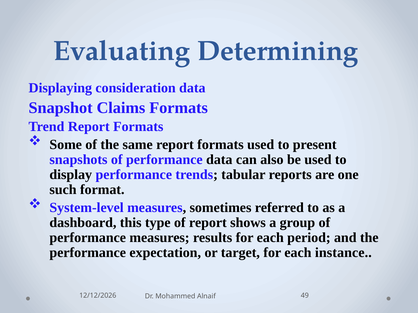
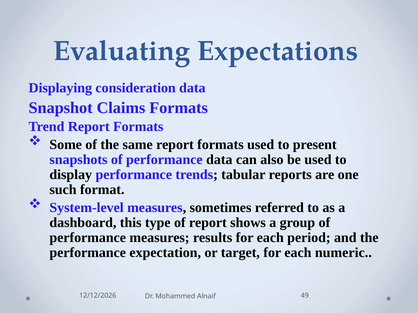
Determining: Determining -> Expectations (278, 51)
instance: instance -> numeric (343, 253)
